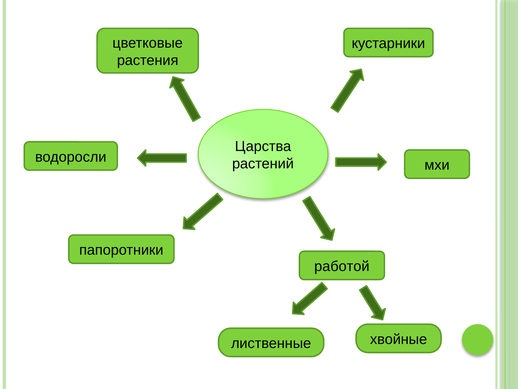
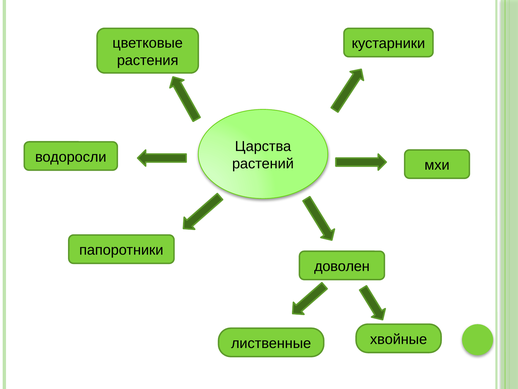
работой: работой -> доволен (342, 266)
